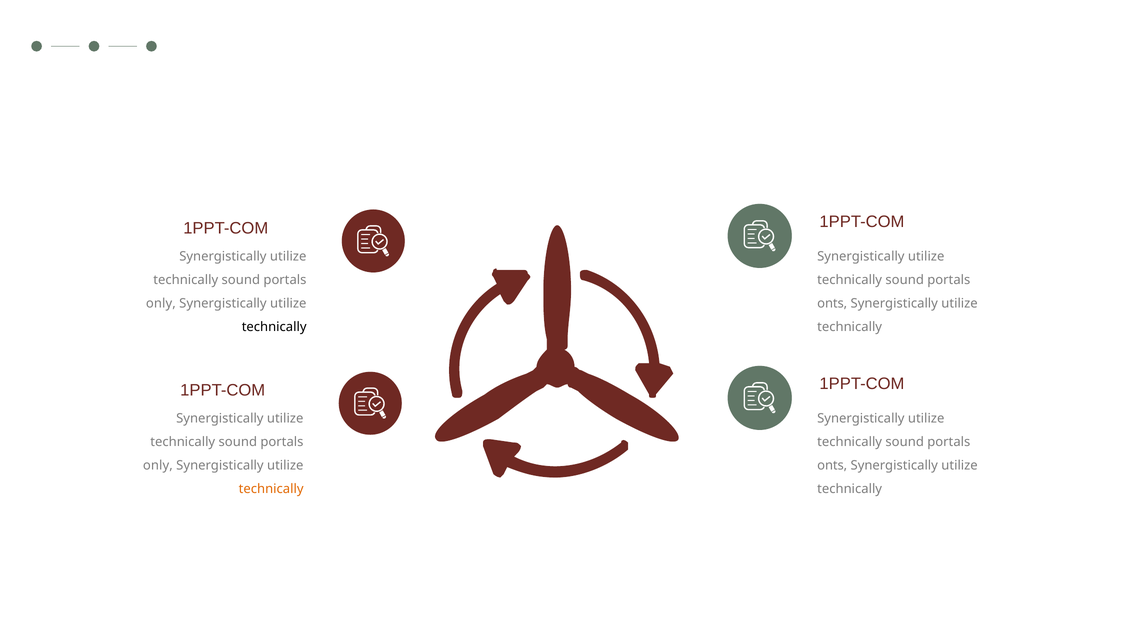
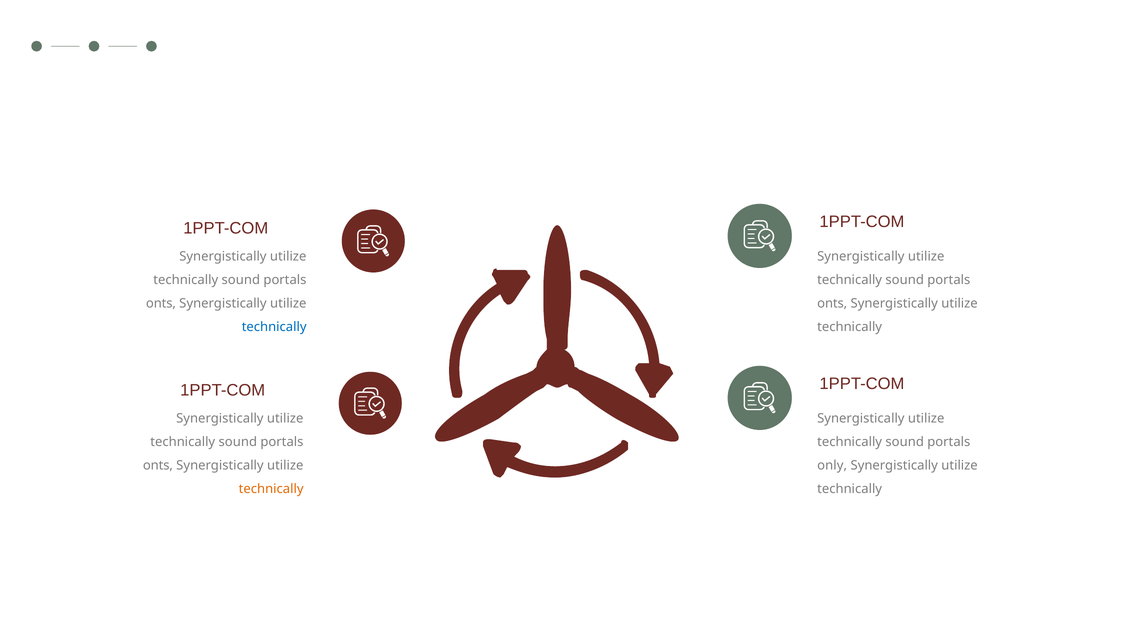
only: only -> onts (161, 304)
technically colour: black -> blue (274, 327)
only: only -> onts (158, 466)
onts: onts -> only (832, 466)
